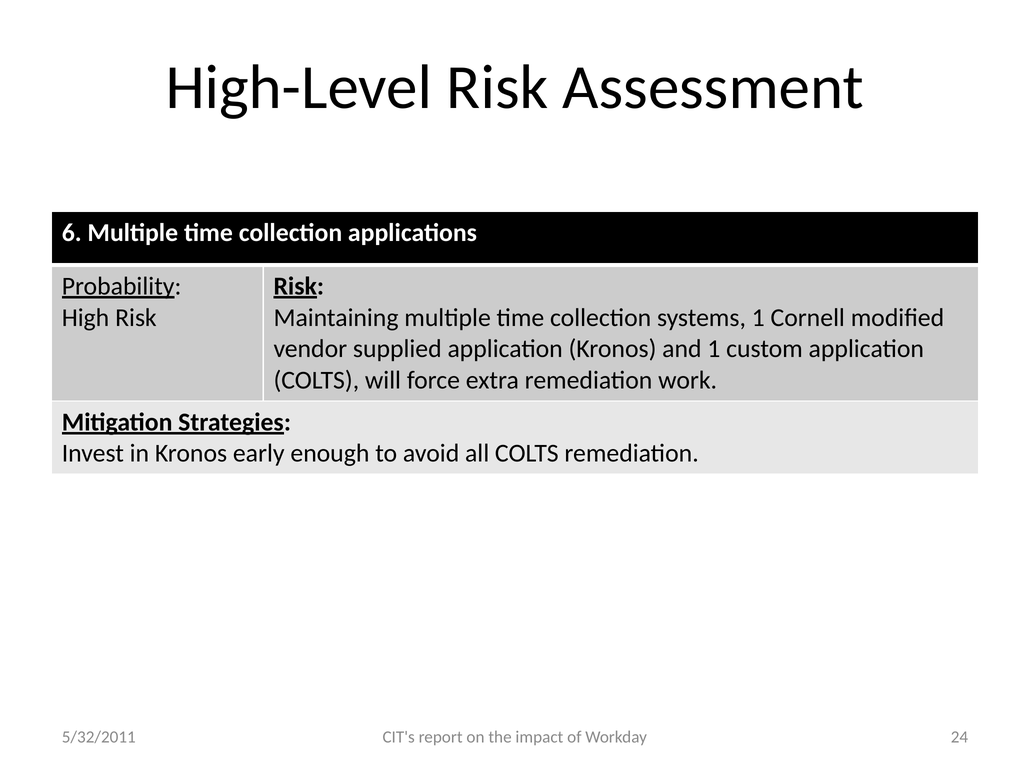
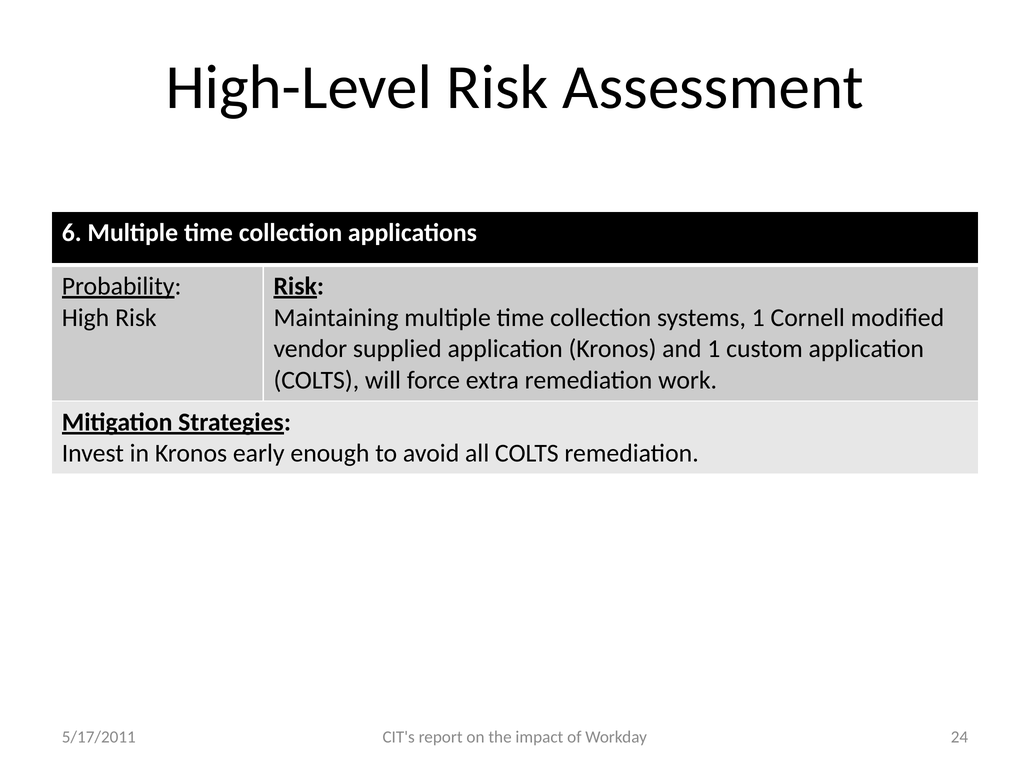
5/32/2011: 5/32/2011 -> 5/17/2011 (99, 738)
